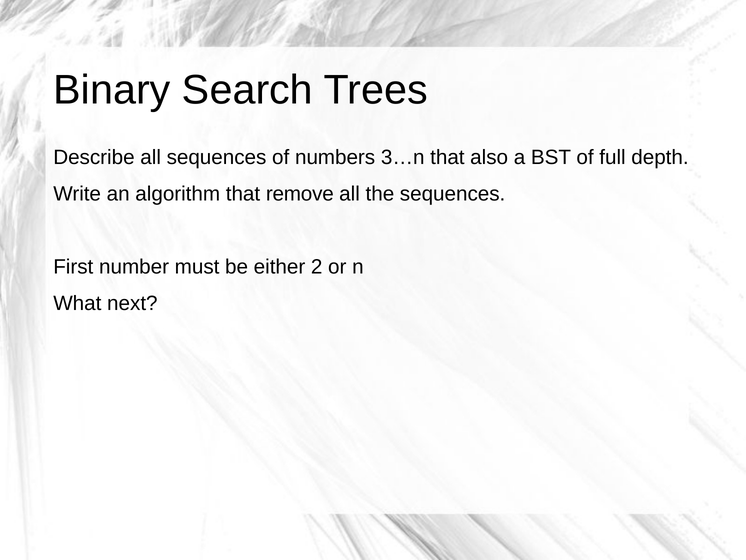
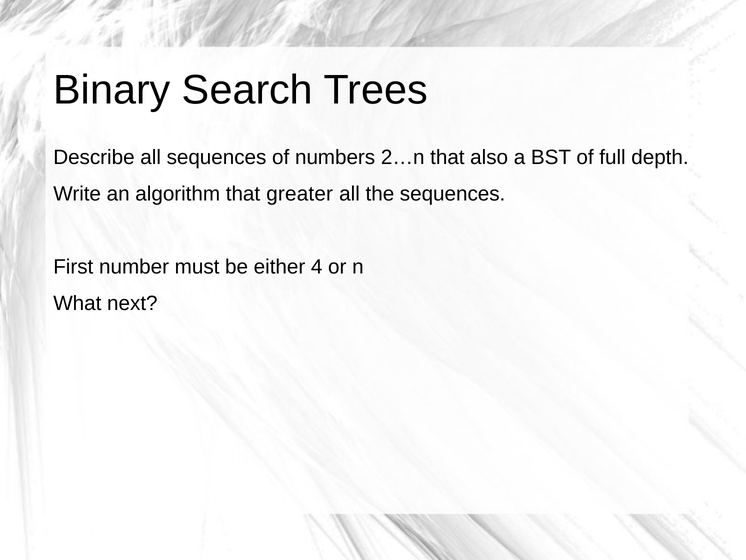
3…n: 3…n -> 2…n (403, 157)
remove: remove -> greater (300, 194)
2: 2 -> 4 (317, 267)
